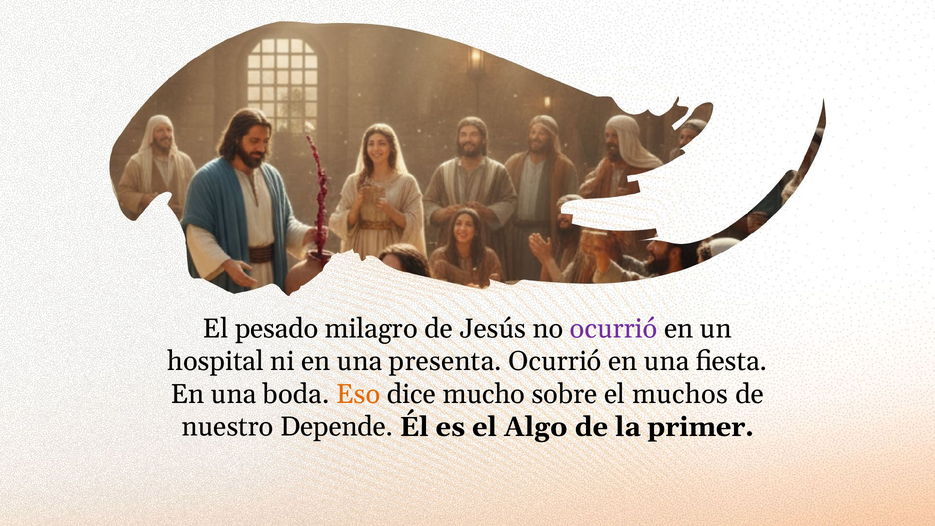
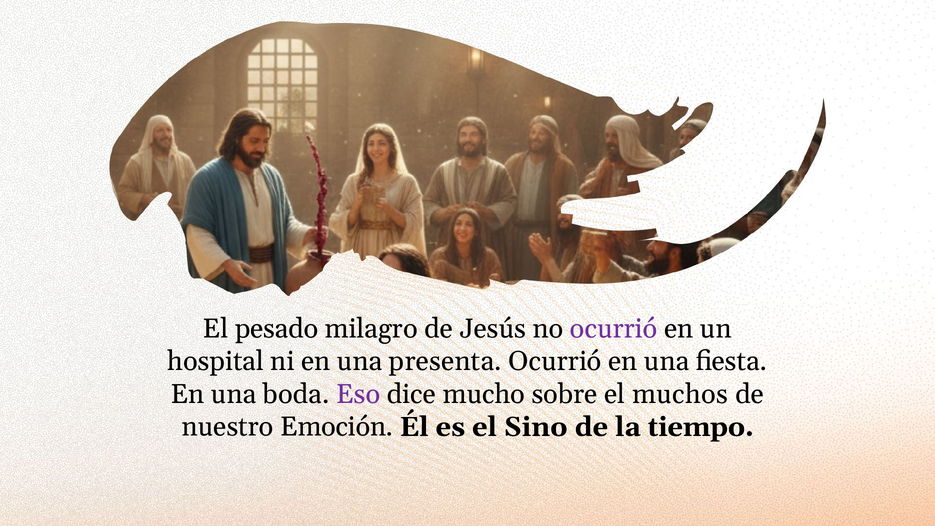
Eso colour: orange -> purple (358, 394)
Depende: Depende -> Emoción (337, 427)
Algo: Algo -> Sino (536, 427)
primer: primer -> tiempo (701, 427)
